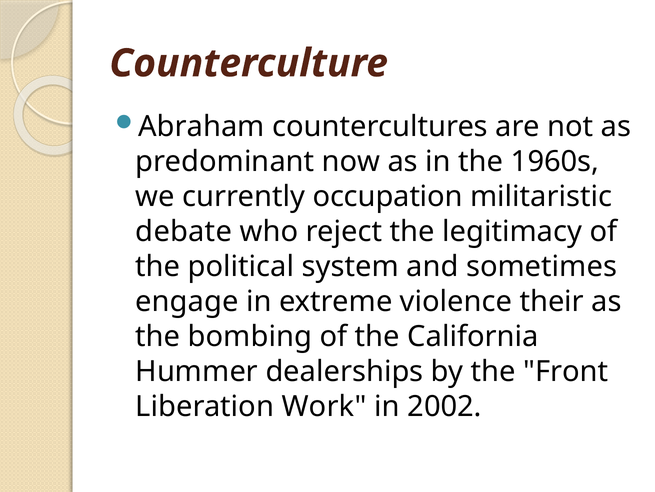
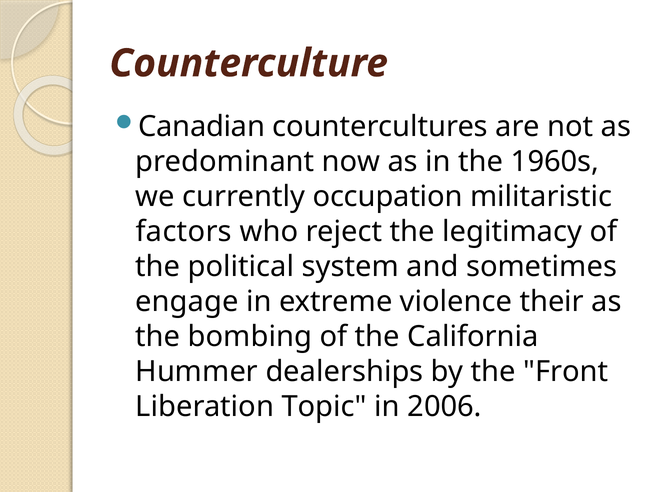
Abraham: Abraham -> Canadian (202, 126)
debate: debate -> factors (184, 231)
Work: Work -> Topic (324, 406)
2002: 2002 -> 2006 (445, 406)
